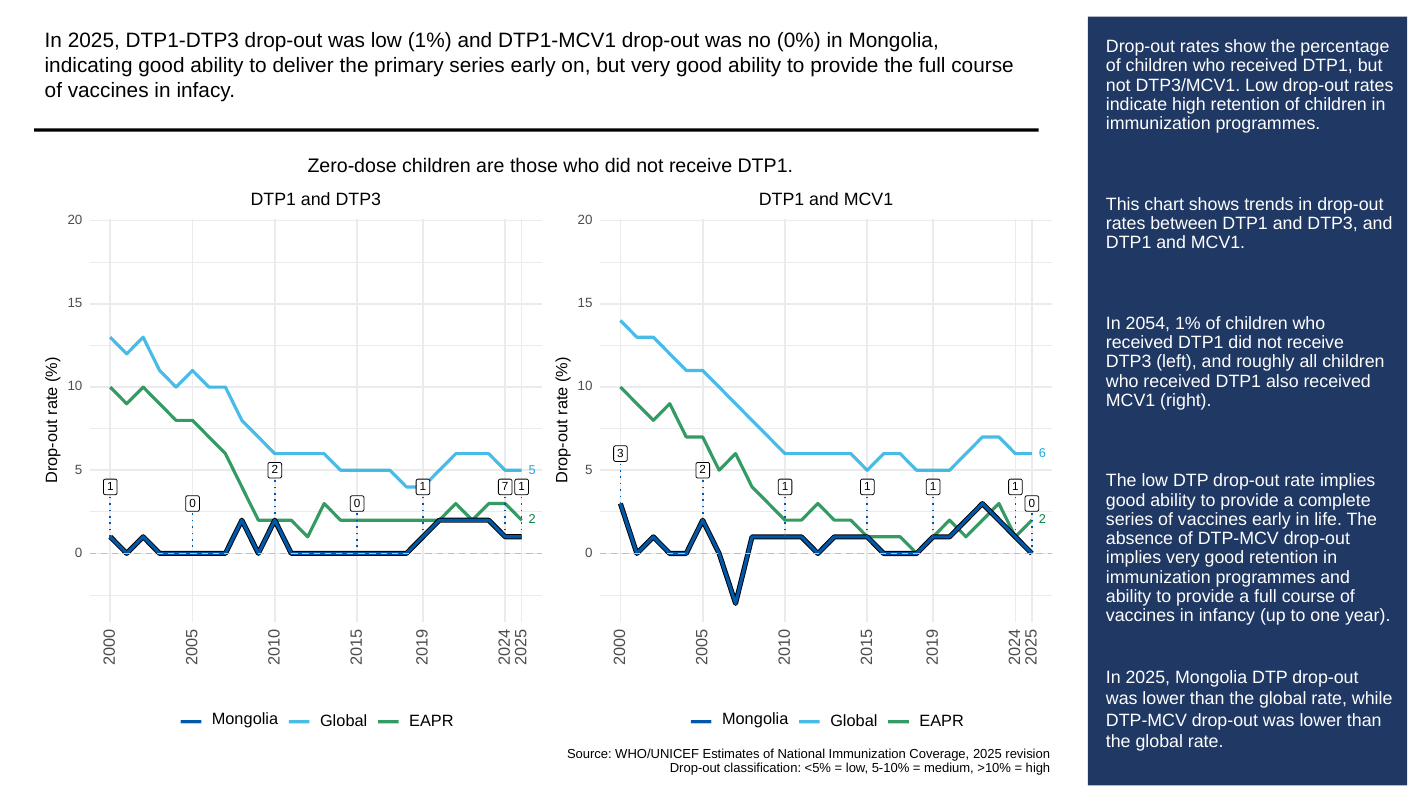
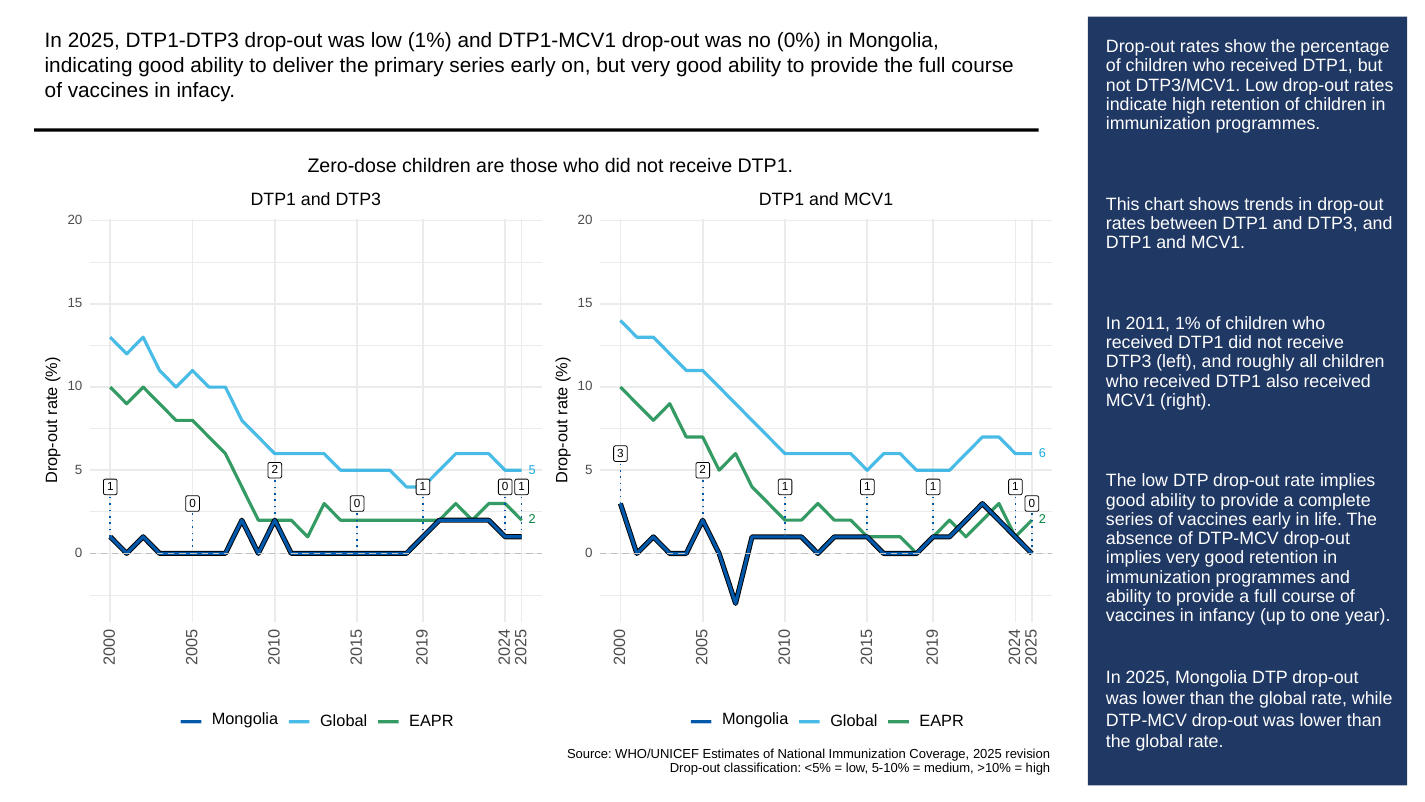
2054: 2054 -> 2011 (1148, 323)
7: 7 -> 0 (505, 486)
